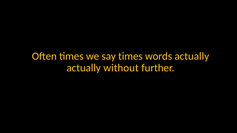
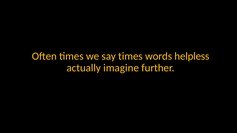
words actually: actually -> helpless (192, 56)
without: without -> imagine (121, 68)
